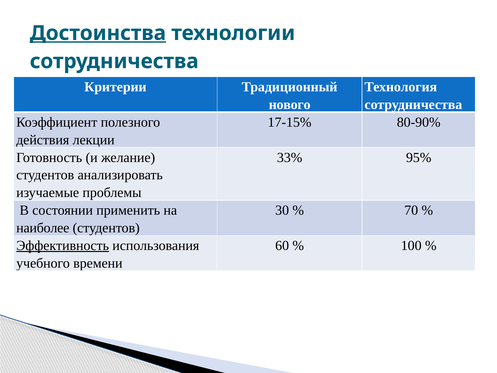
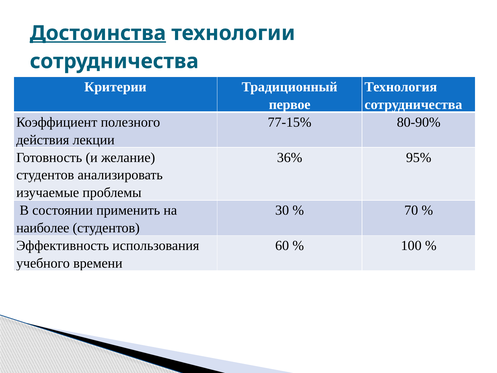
нового: нового -> первое (290, 104)
17-15%: 17-15% -> 77-15% (290, 122)
33%: 33% -> 36% (290, 157)
Эффективность underline: present -> none (63, 245)
